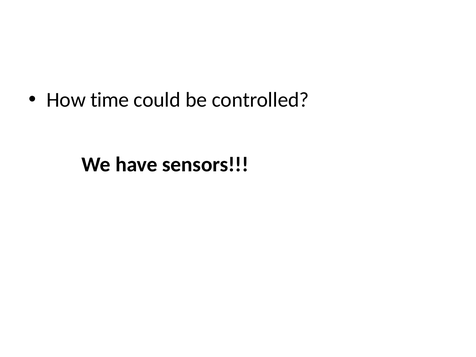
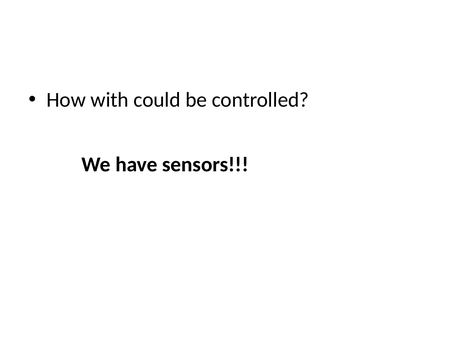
time: time -> with (110, 100)
